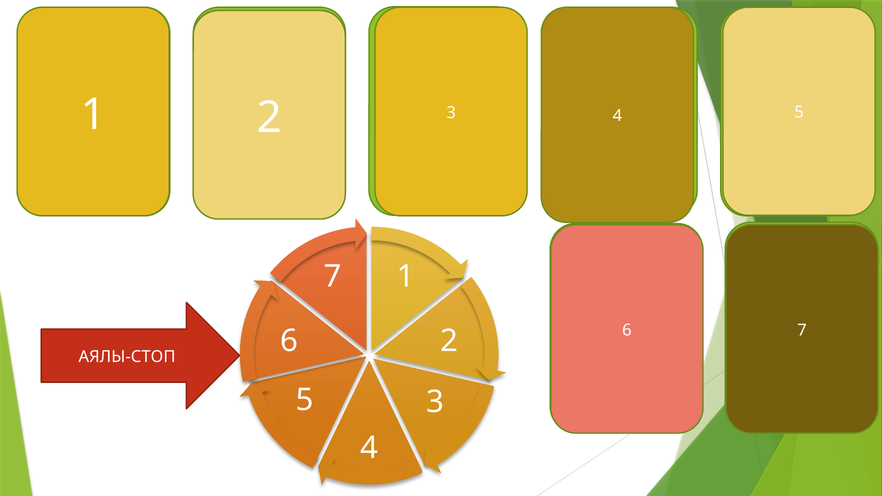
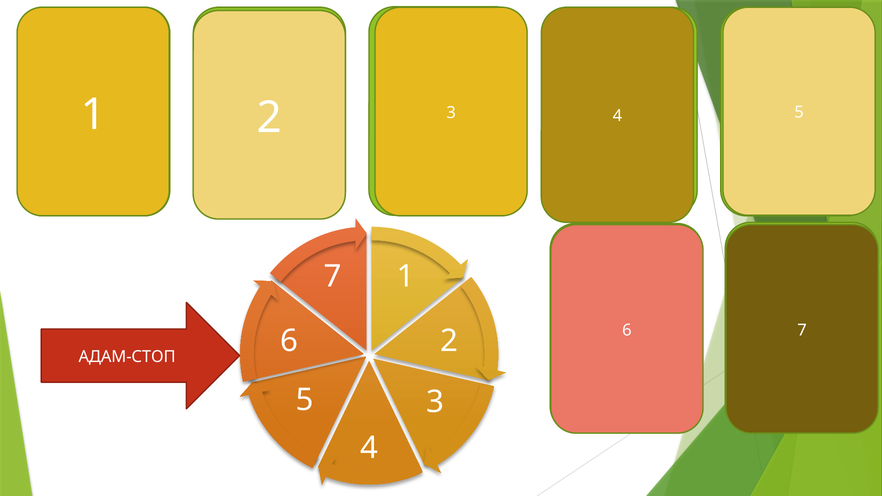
АЯЛЫ-СТОП: АЯЛЫ-СТОП -> АДАМ-СТОП (127, 357)
